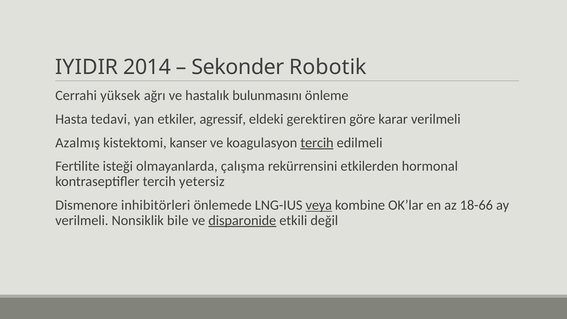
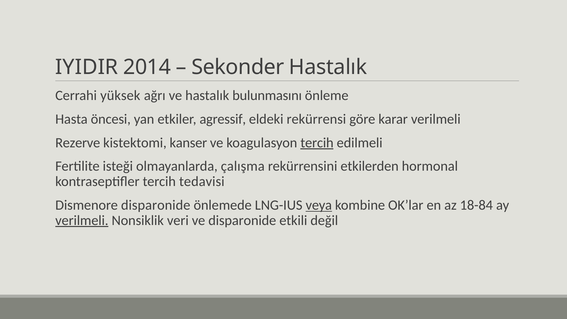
Sekonder Robotik: Robotik -> Hastalık (328, 67)
tedavi: tedavi -> öncesi (111, 119)
gerektiren: gerektiren -> rekürrensi (316, 119)
Azalmış: Azalmış -> Rezerve (78, 143)
yetersiz: yetersiz -> tedavisi (202, 182)
Dismenore inhibitörleri: inhibitörleri -> disparonide (156, 205)
18-66: 18-66 -> 18-84 (476, 205)
verilmeli underline: none -> present (82, 220)
bile: bile -> veri (178, 220)
disparonide underline: present -> none (242, 220)
